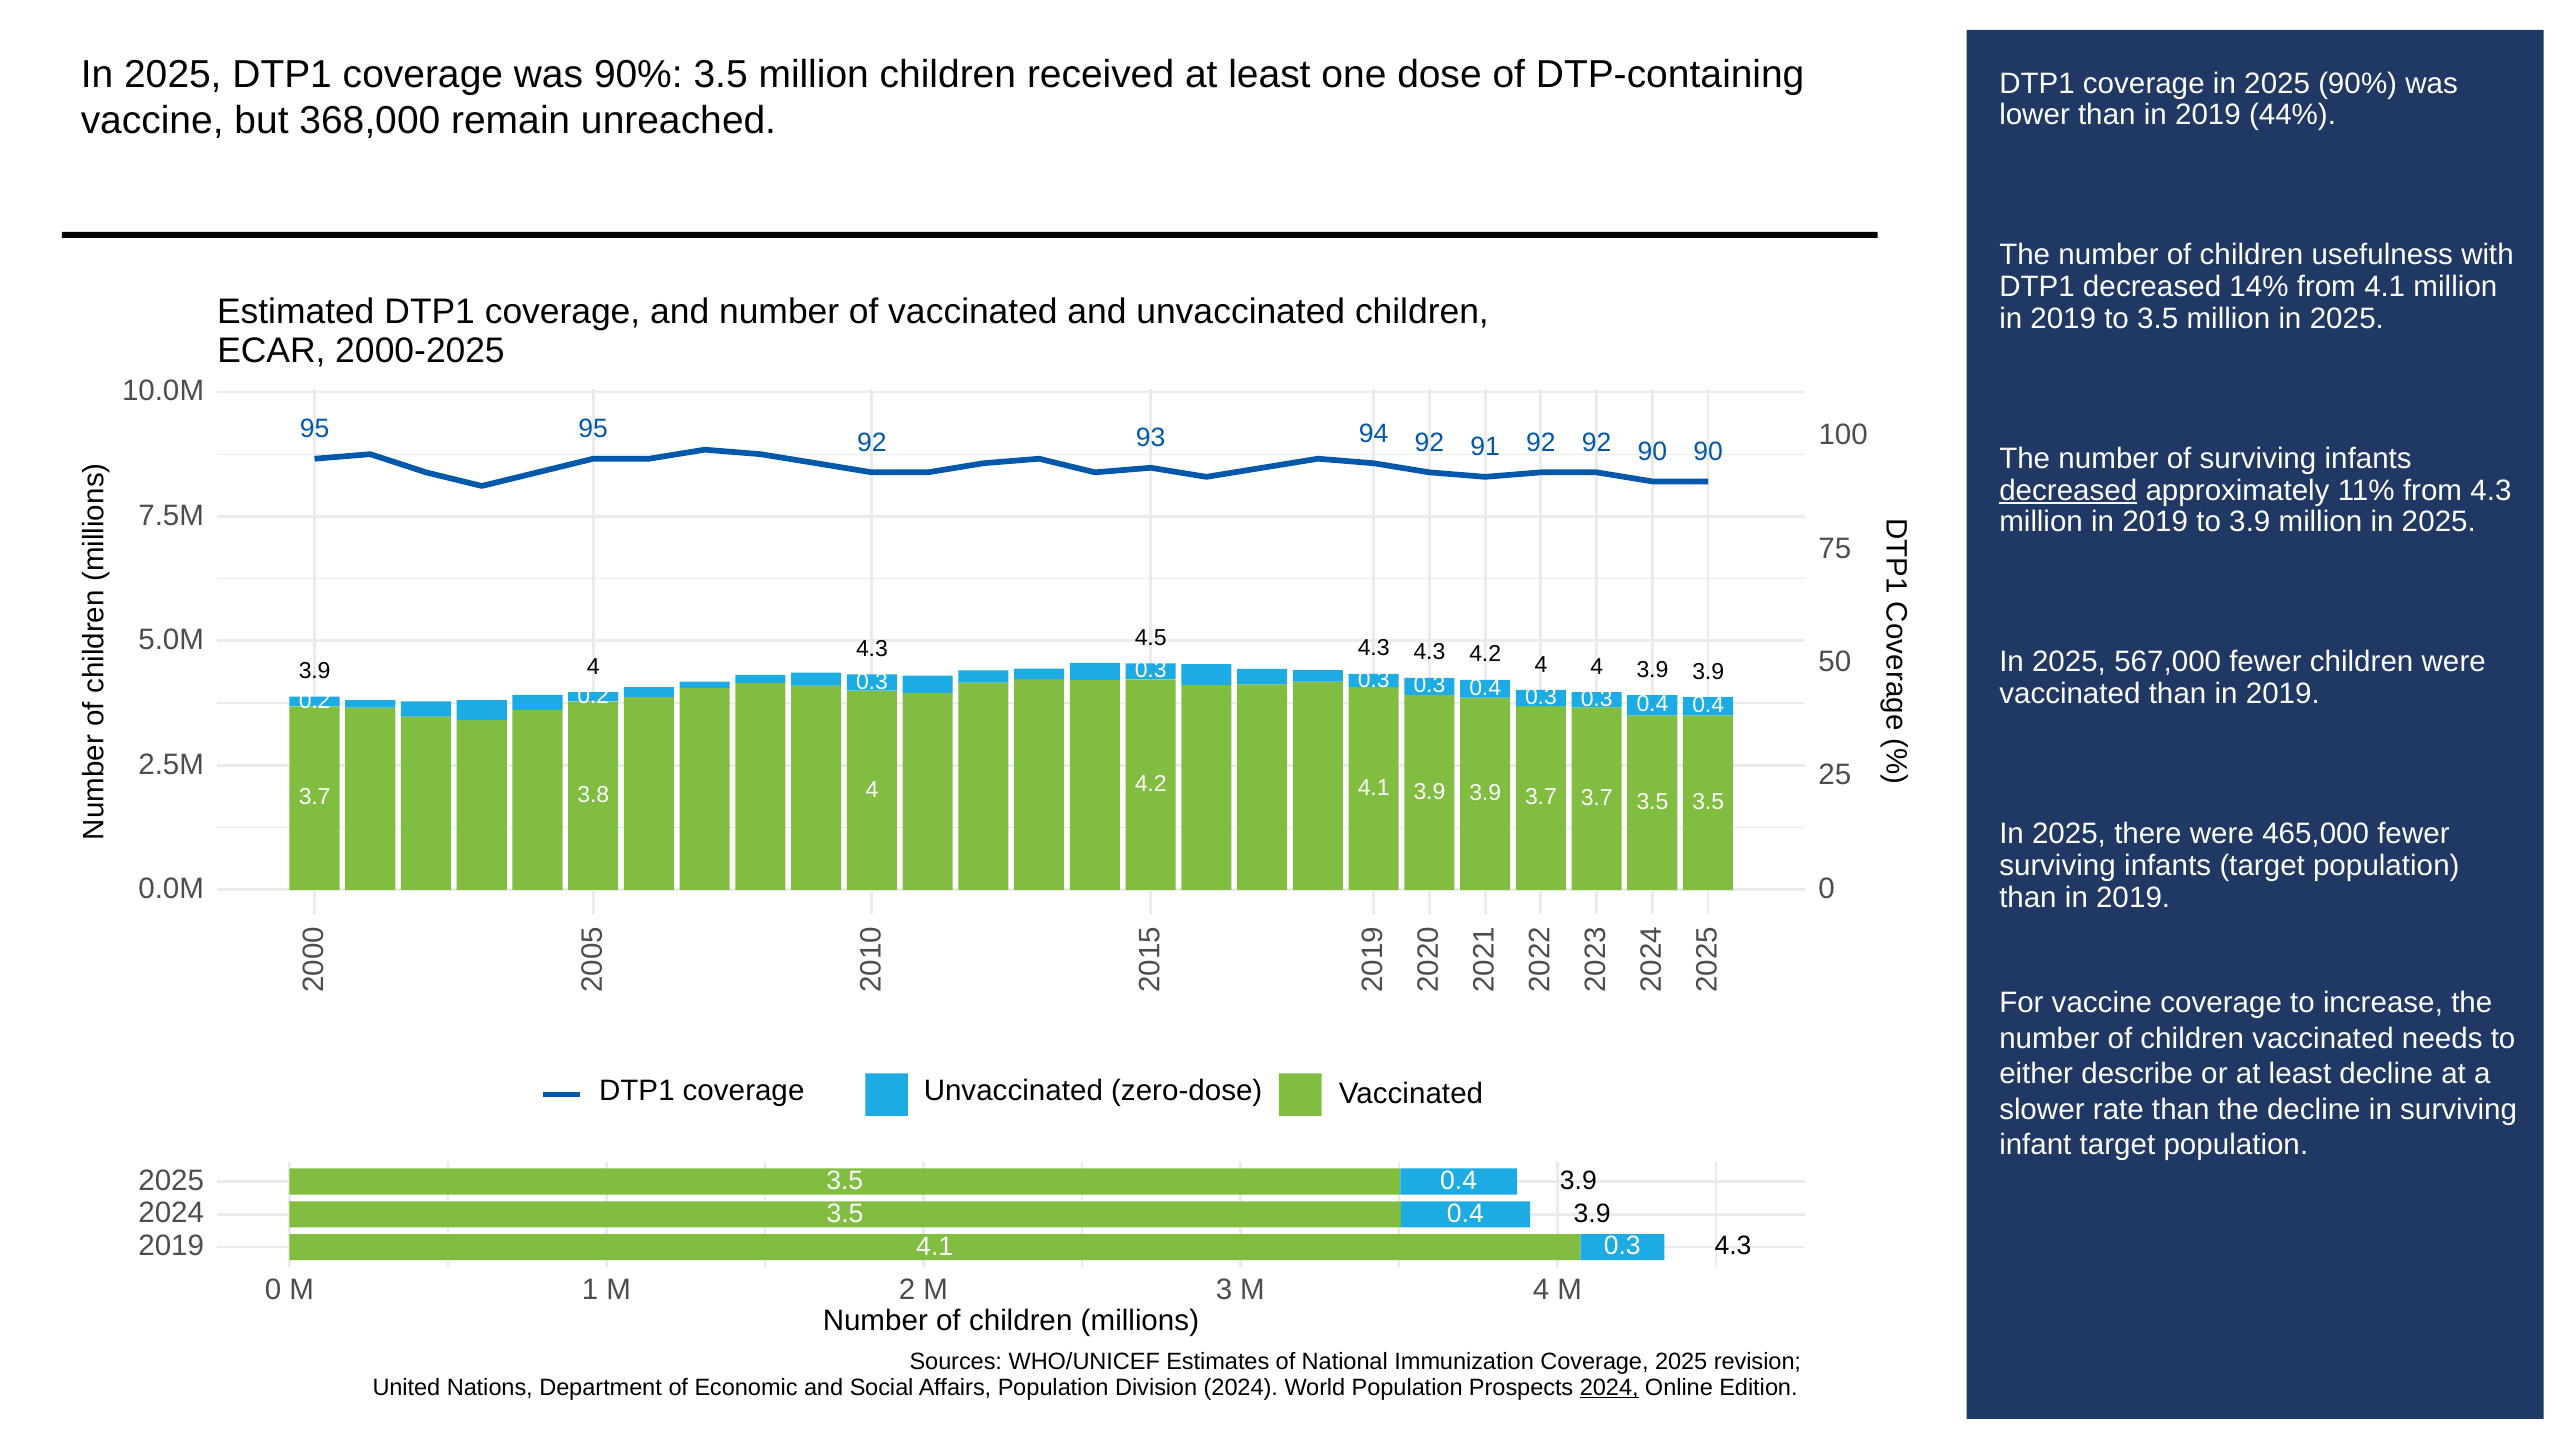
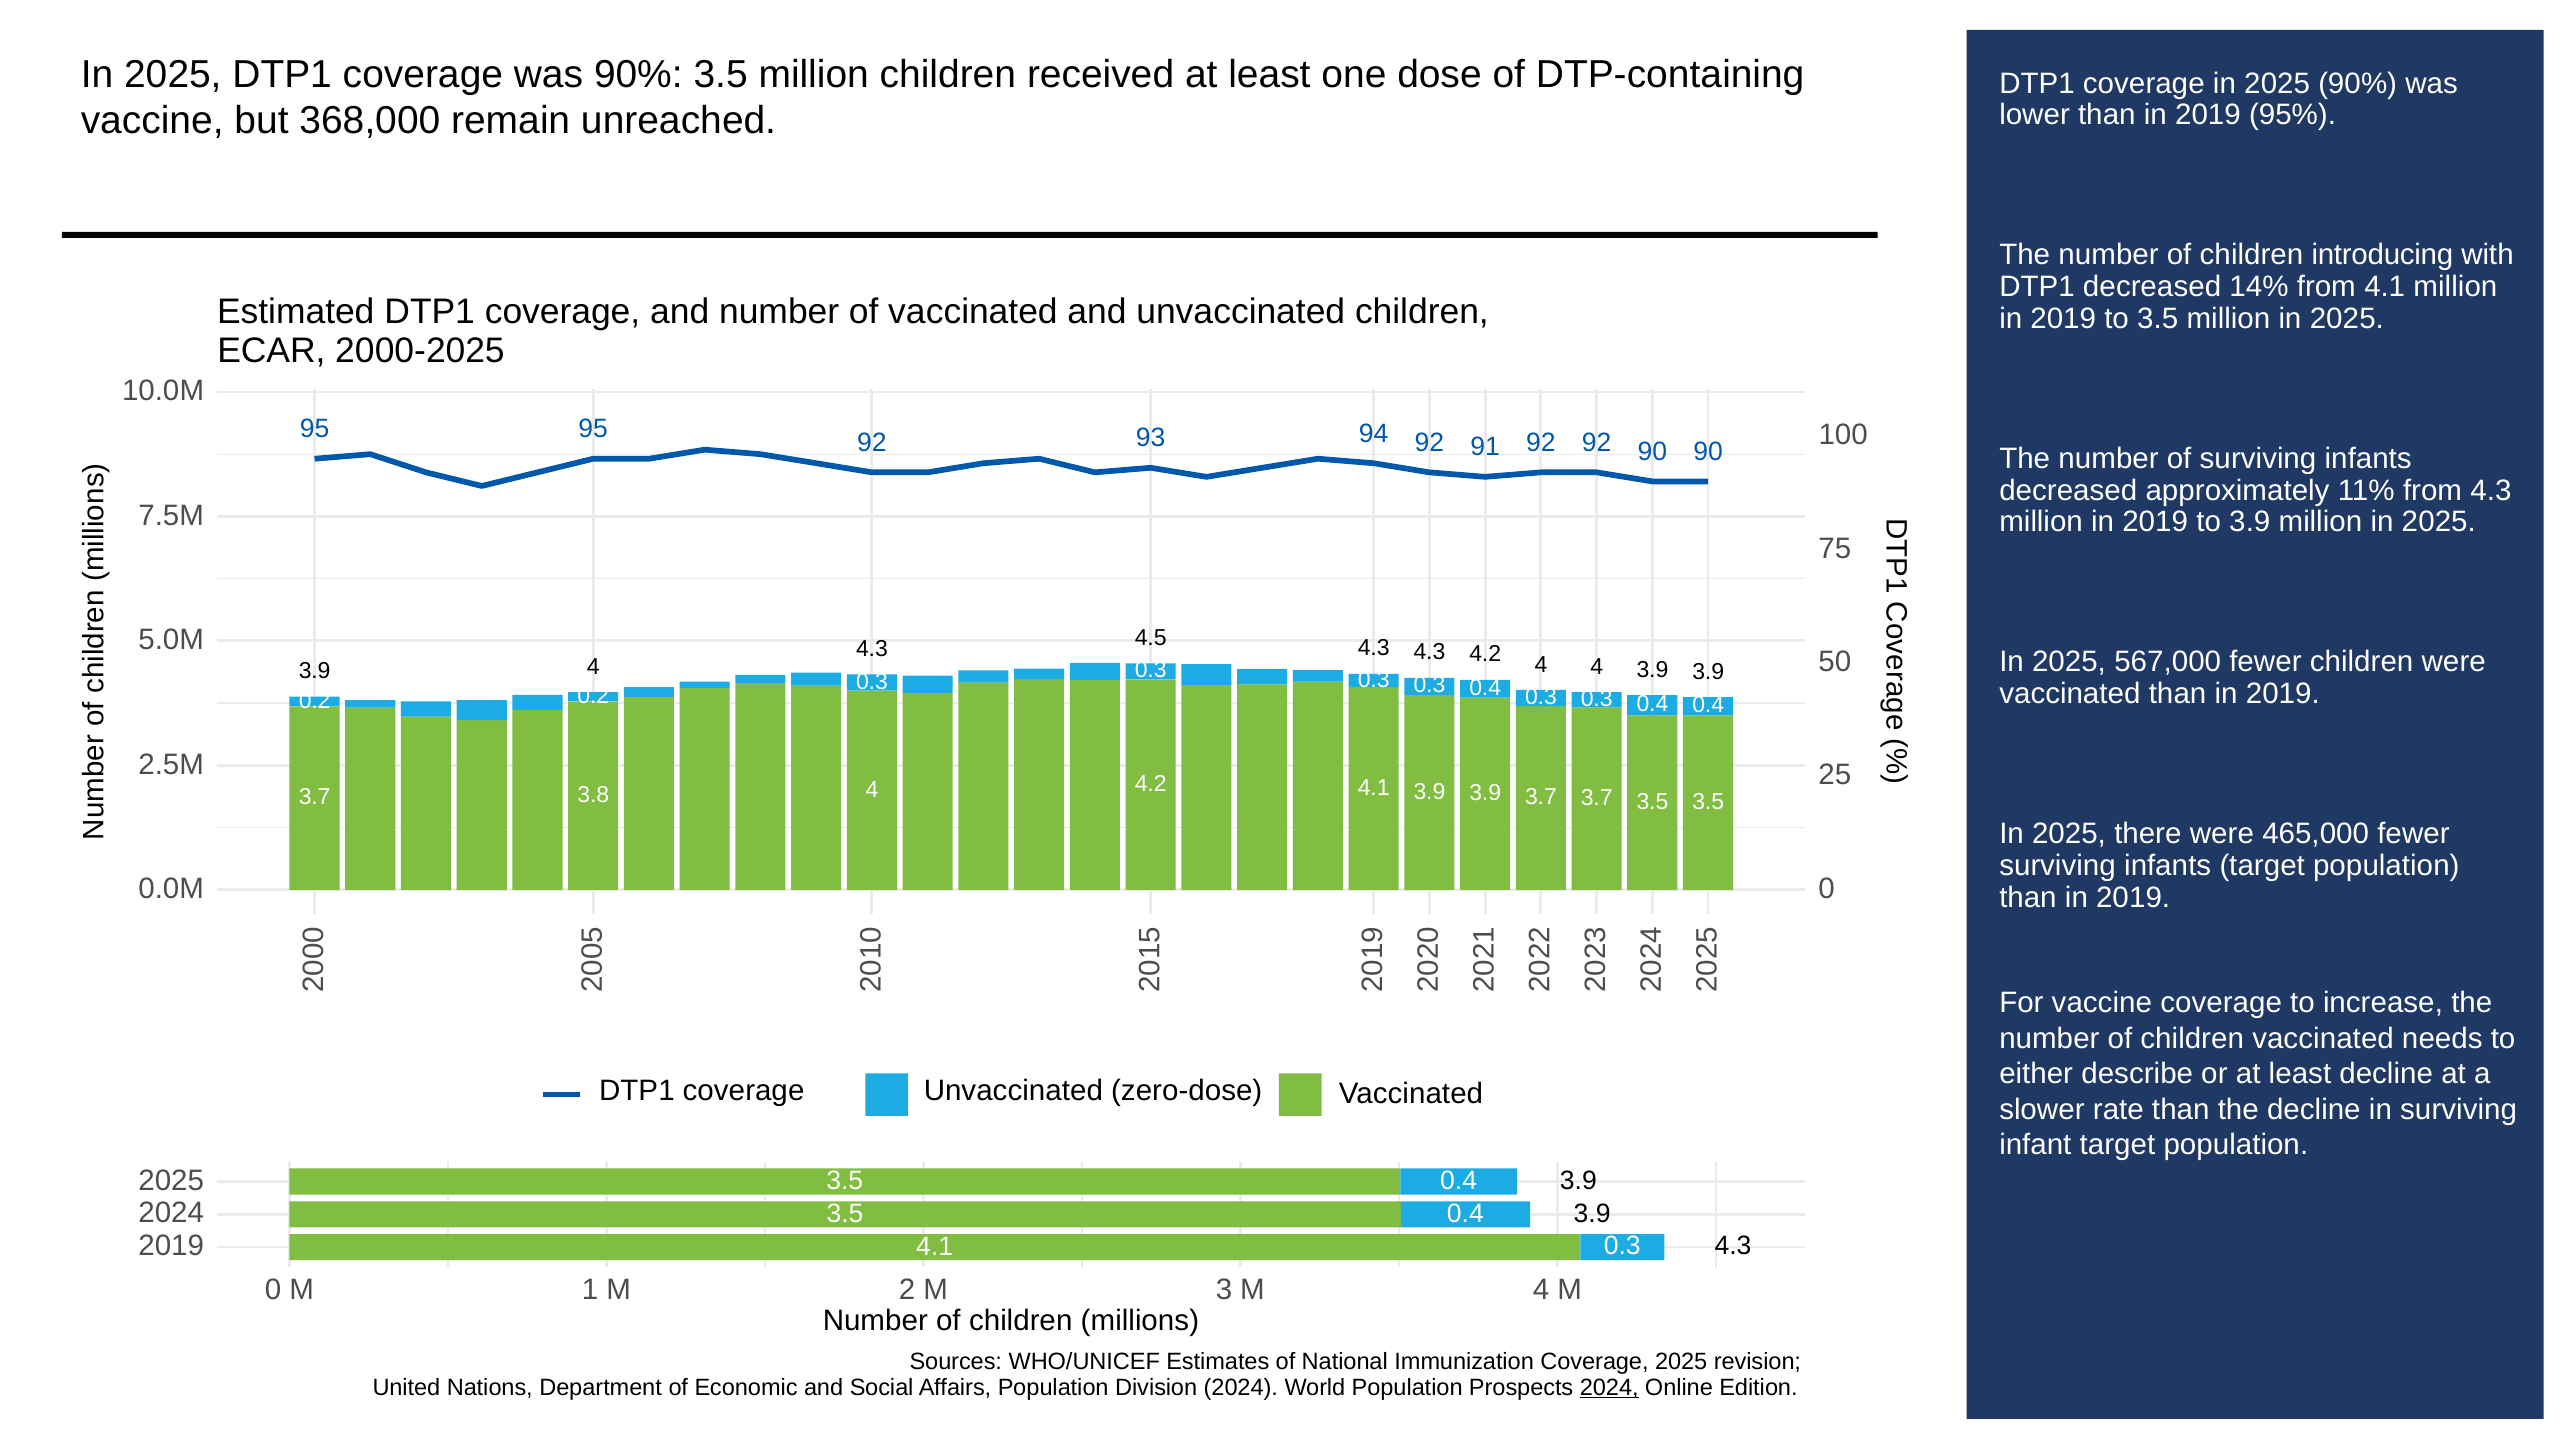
44%: 44% -> 95% (2292, 115)
usefulness: usefulness -> introducing (2382, 255)
decreased underline: present -> none (2068, 490)
